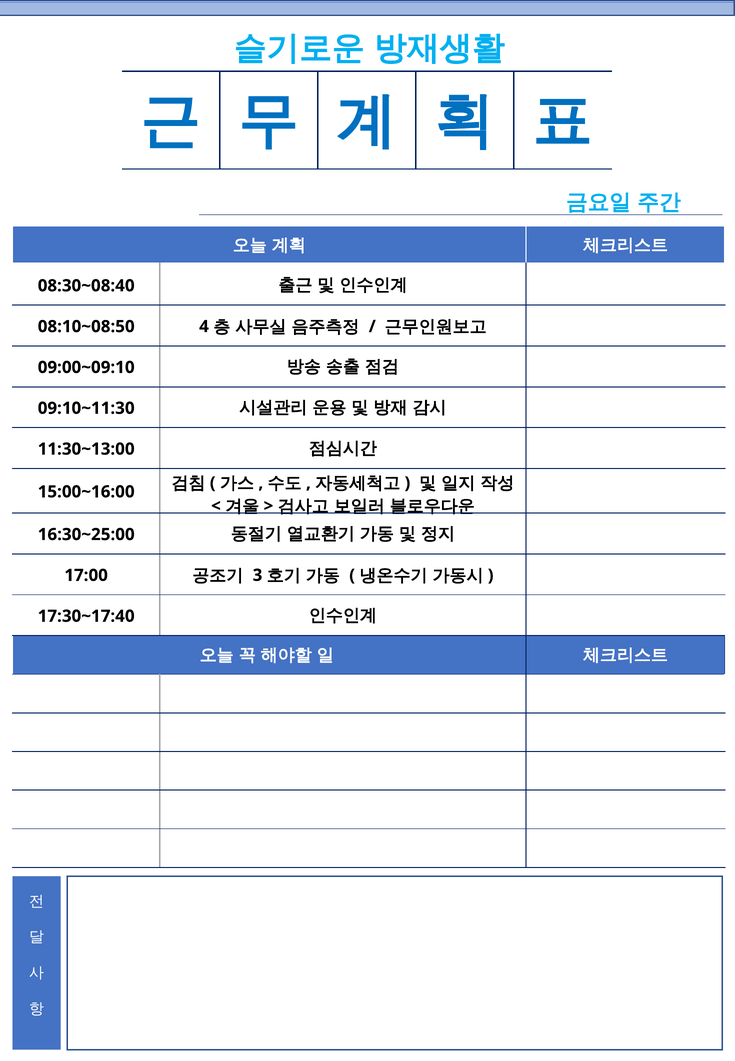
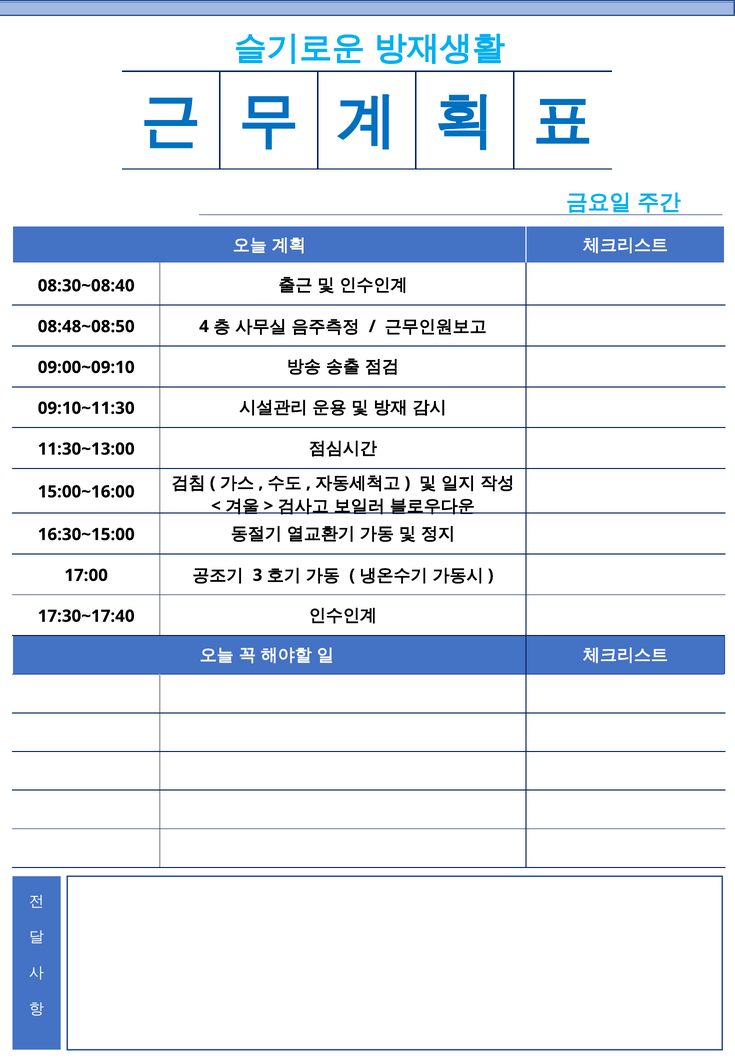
08:10~08:50: 08:10~08:50 -> 08:48~08:50 (86, 327)
16:30~25:00: 16:30~25:00 -> 16:30~15:00 (86, 535)
